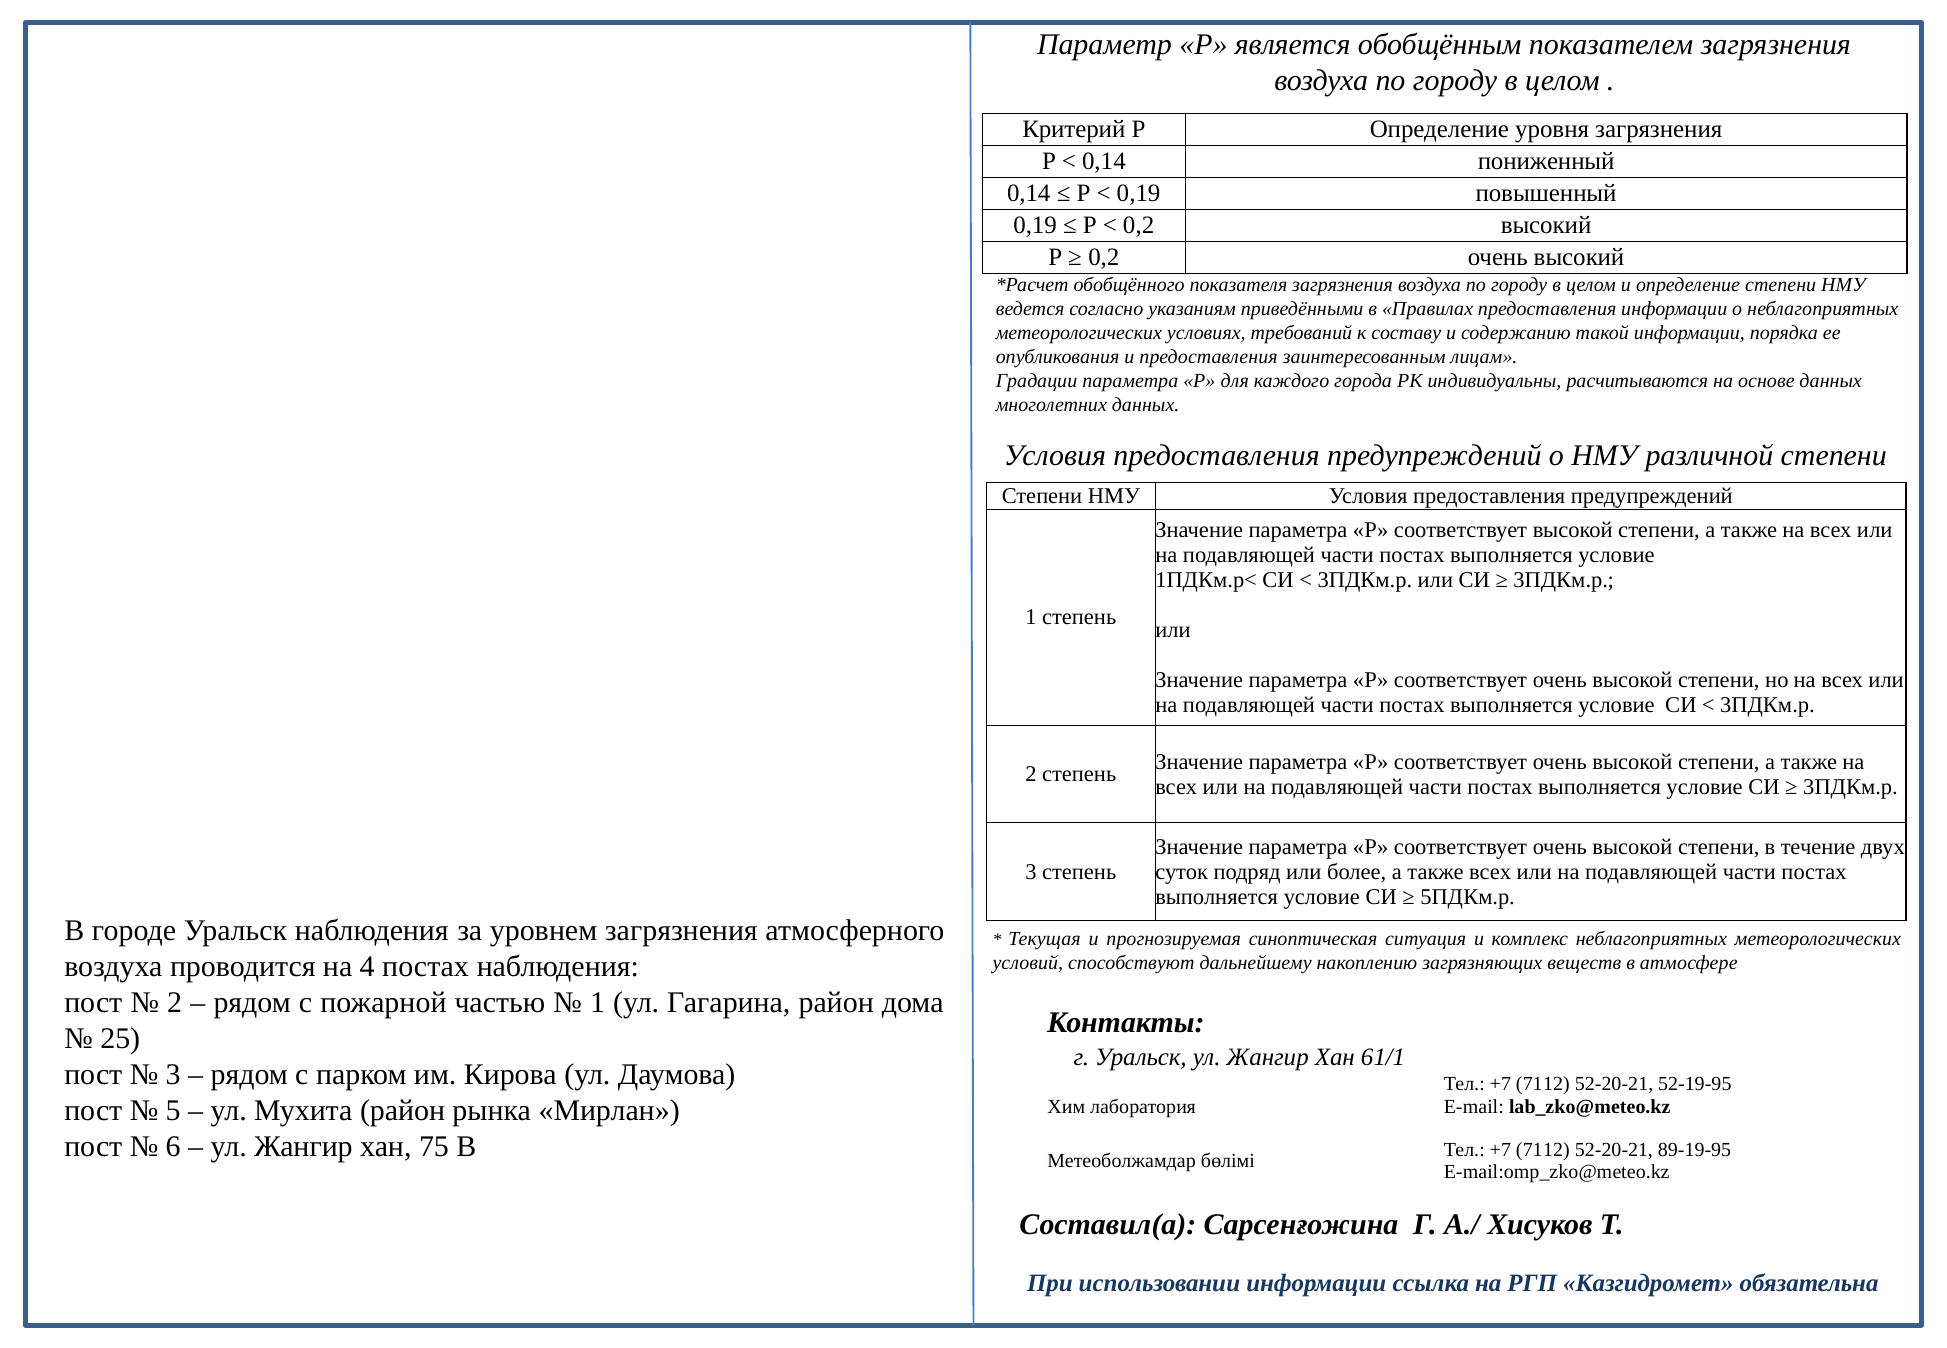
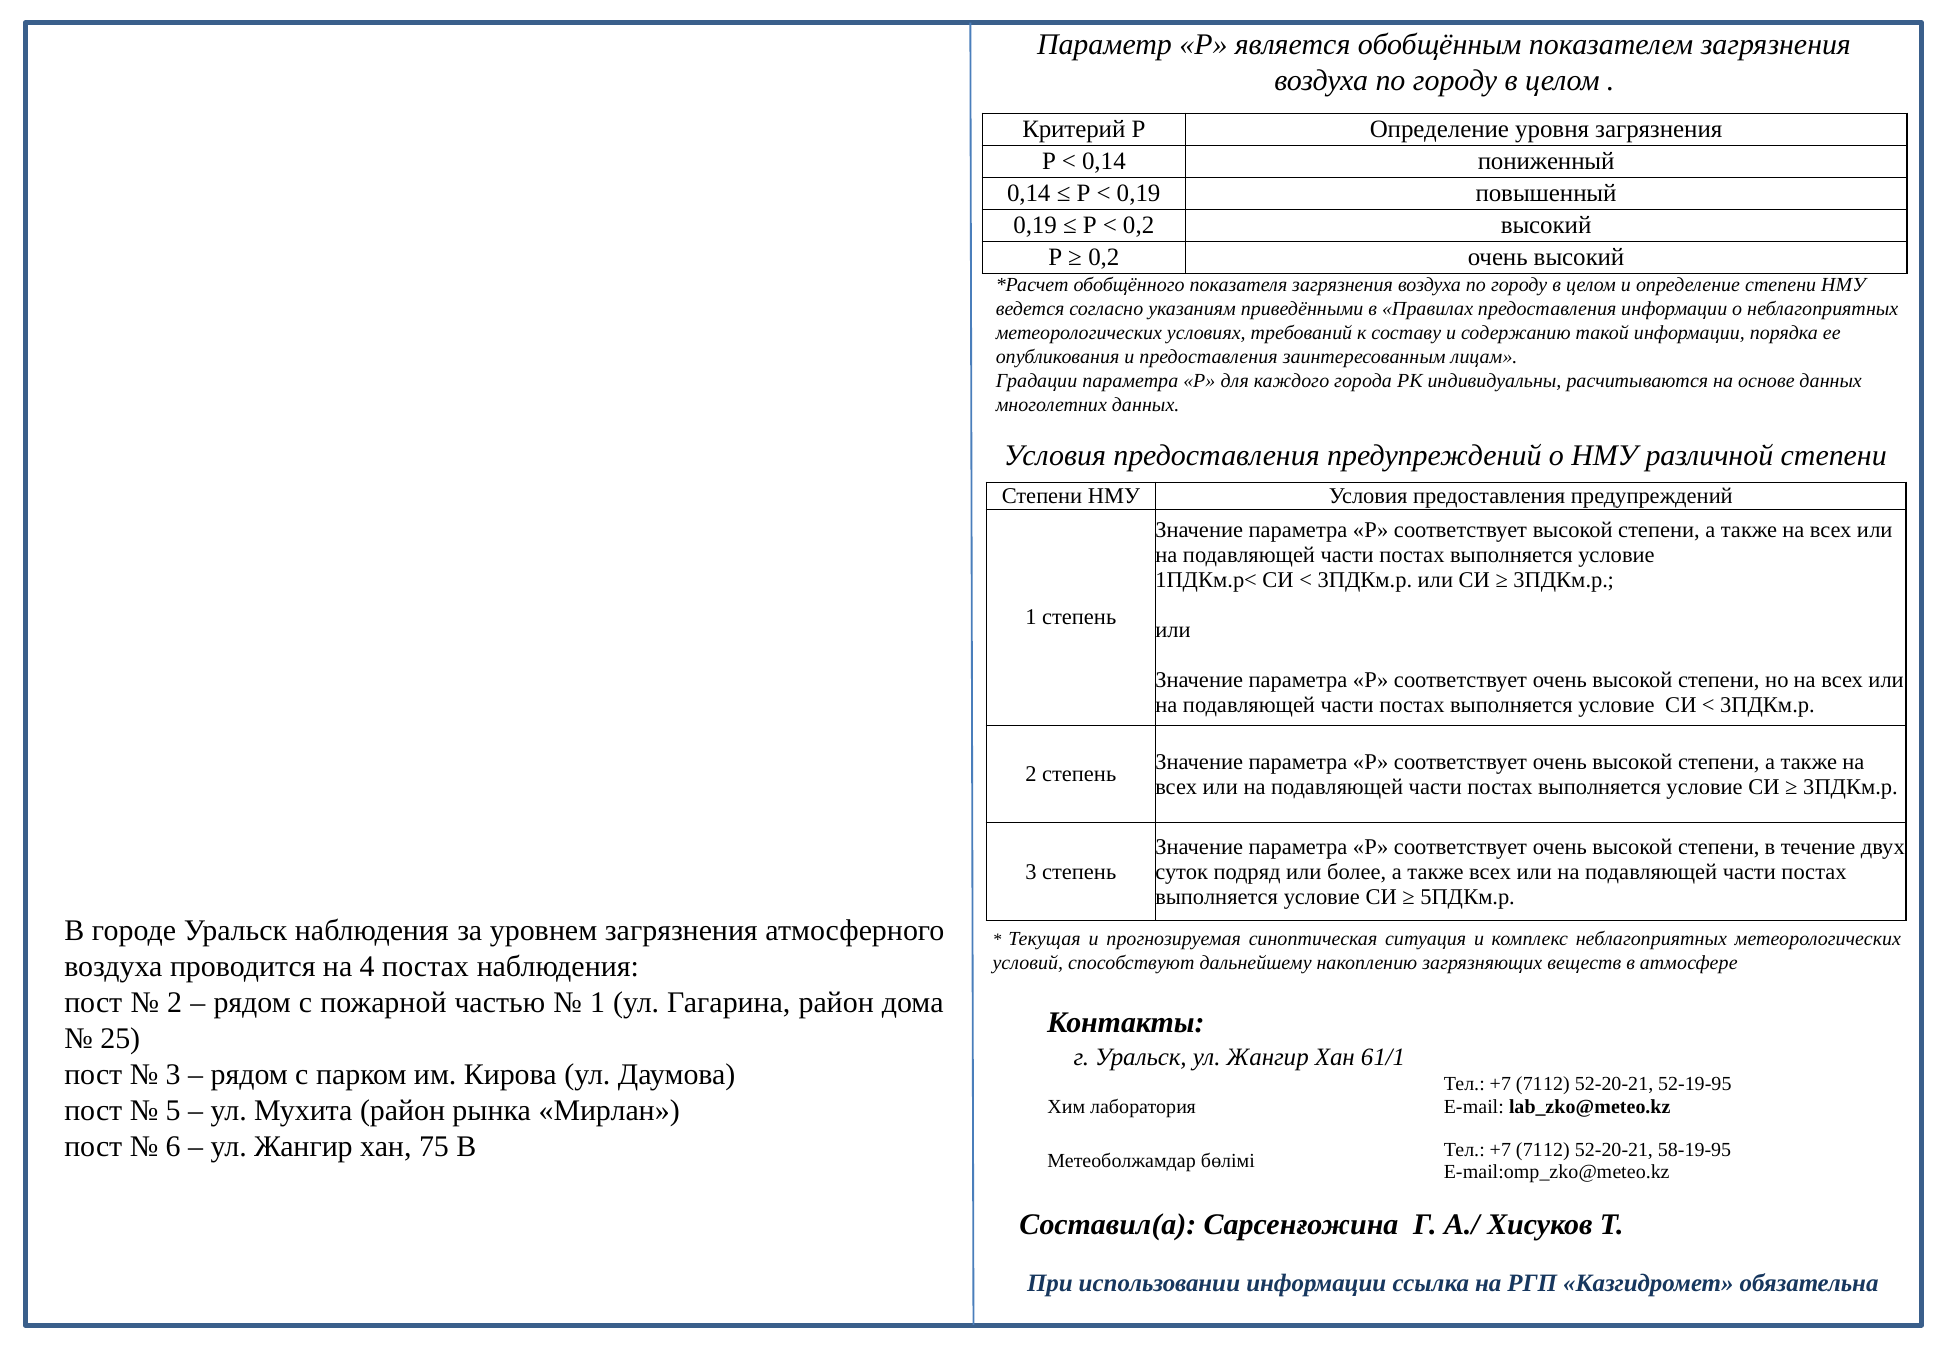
89-19-95: 89-19-95 -> 58-19-95 (1695, 1150)
